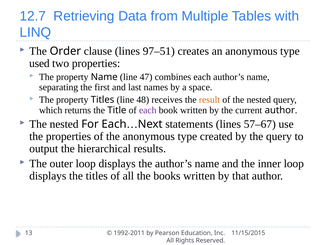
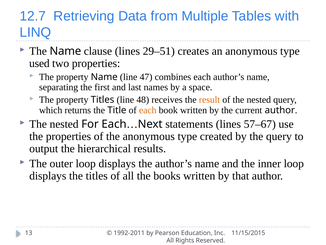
The Order: Order -> Name (65, 51)
97–51: 97–51 -> 29–51 (159, 51)
each colour: purple -> orange (148, 110)
